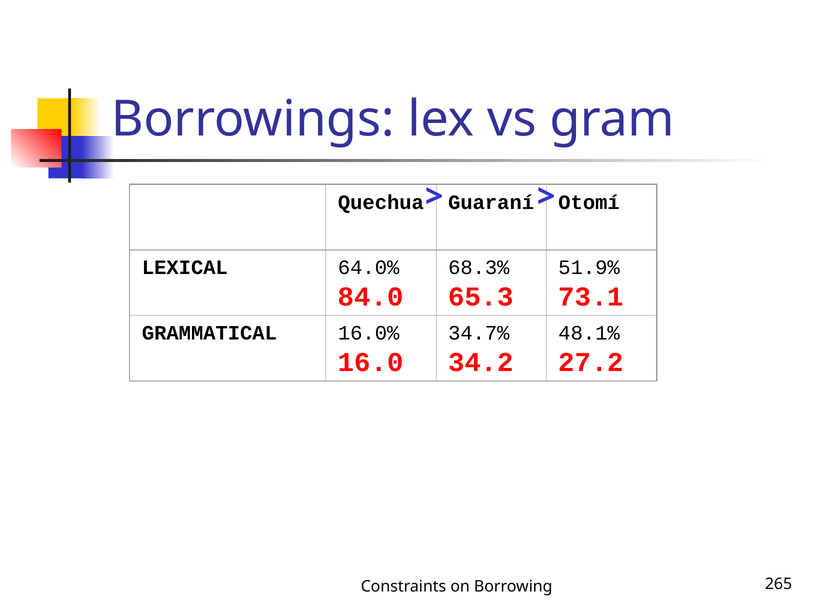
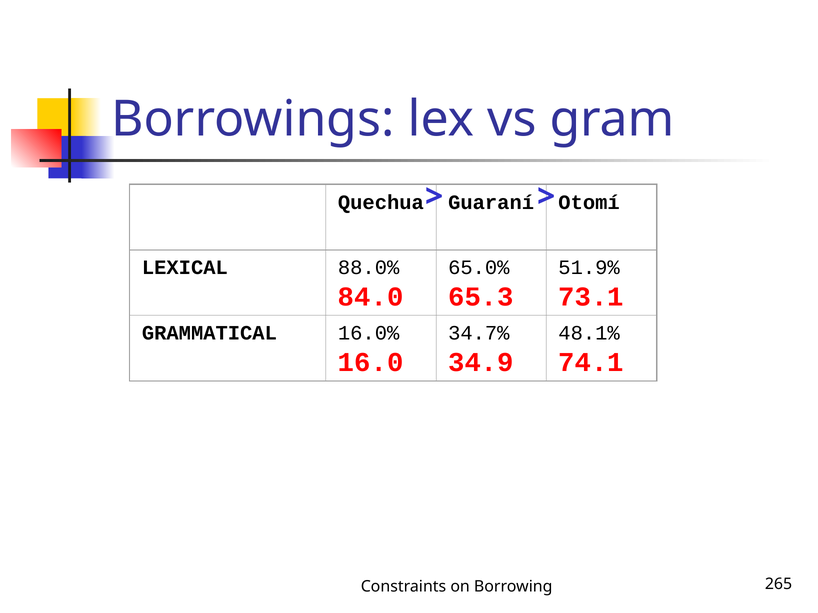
64.0%: 64.0% -> 88.0% (369, 268)
68.3%: 68.3% -> 65.0% (479, 268)
34.2: 34.2 -> 34.9 (481, 363)
27.2: 27.2 -> 74.1 (591, 363)
